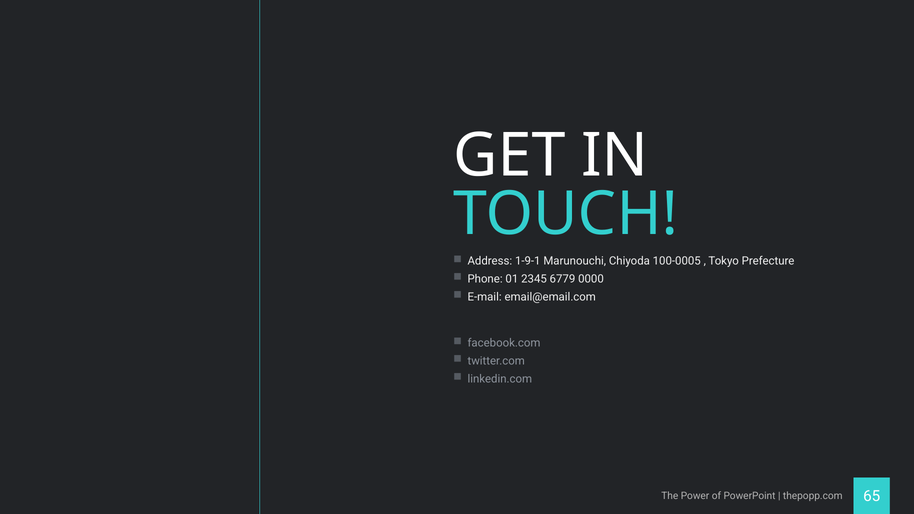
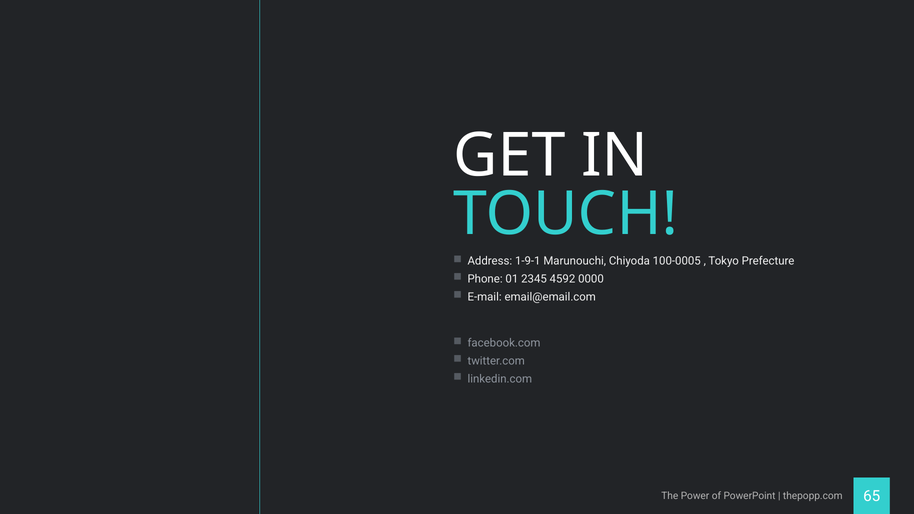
6779: 6779 -> 4592 (562, 279)
